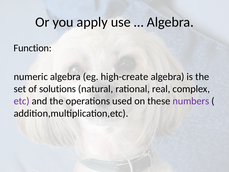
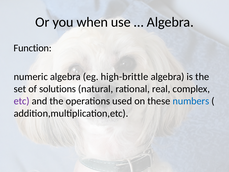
apply: apply -> when (92, 22)
high-create: high-create -> high-brittle (125, 77)
numbers colour: purple -> blue (191, 101)
